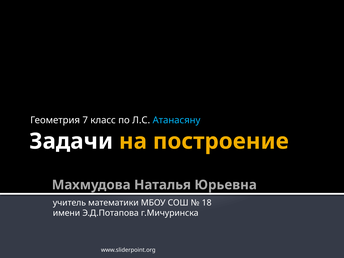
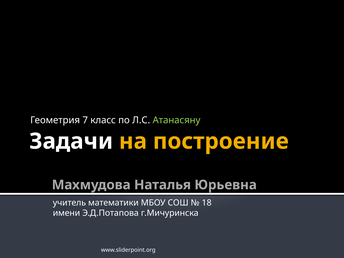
Атанасяну colour: light blue -> light green (177, 120)
